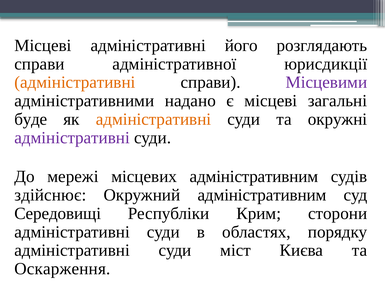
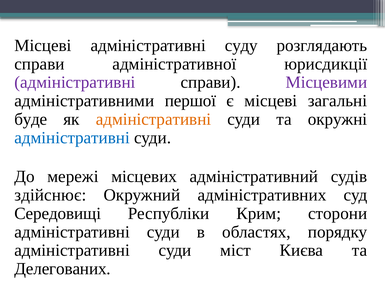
його: його -> суду (241, 46)
адміністративні colour: orange -> purple (75, 83)
надано: надано -> першої (190, 101)
адміністративні colour: purple -> blue (72, 138)
місцевих адміністративним: адміністративним -> адміністративний (254, 177)
Окружний адміністративним: адміністративним -> адміністративних (262, 196)
Оскарження: Оскарження -> Делегованих (63, 270)
